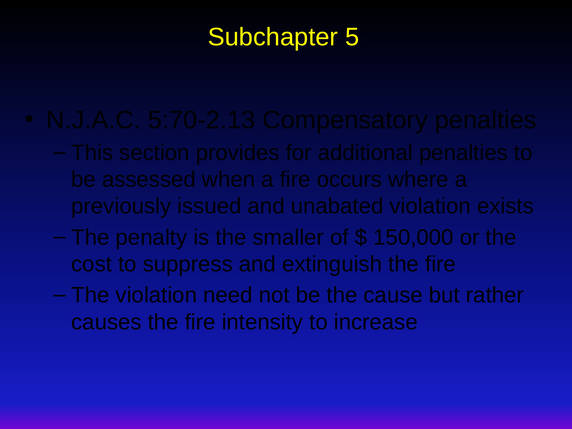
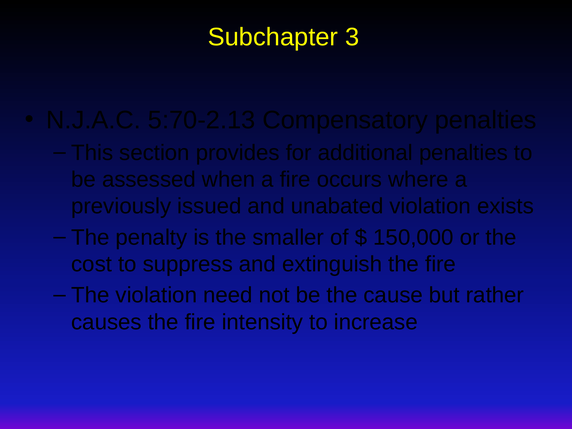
5: 5 -> 3 (352, 37)
